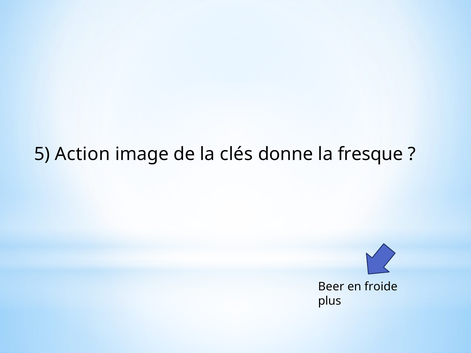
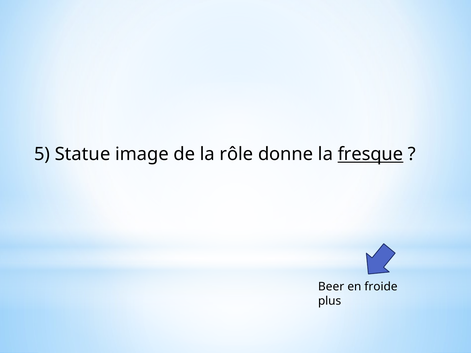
Action: Action -> Statue (83, 154)
clés: clés -> rôle (236, 154)
fresque underline: none -> present (370, 154)
